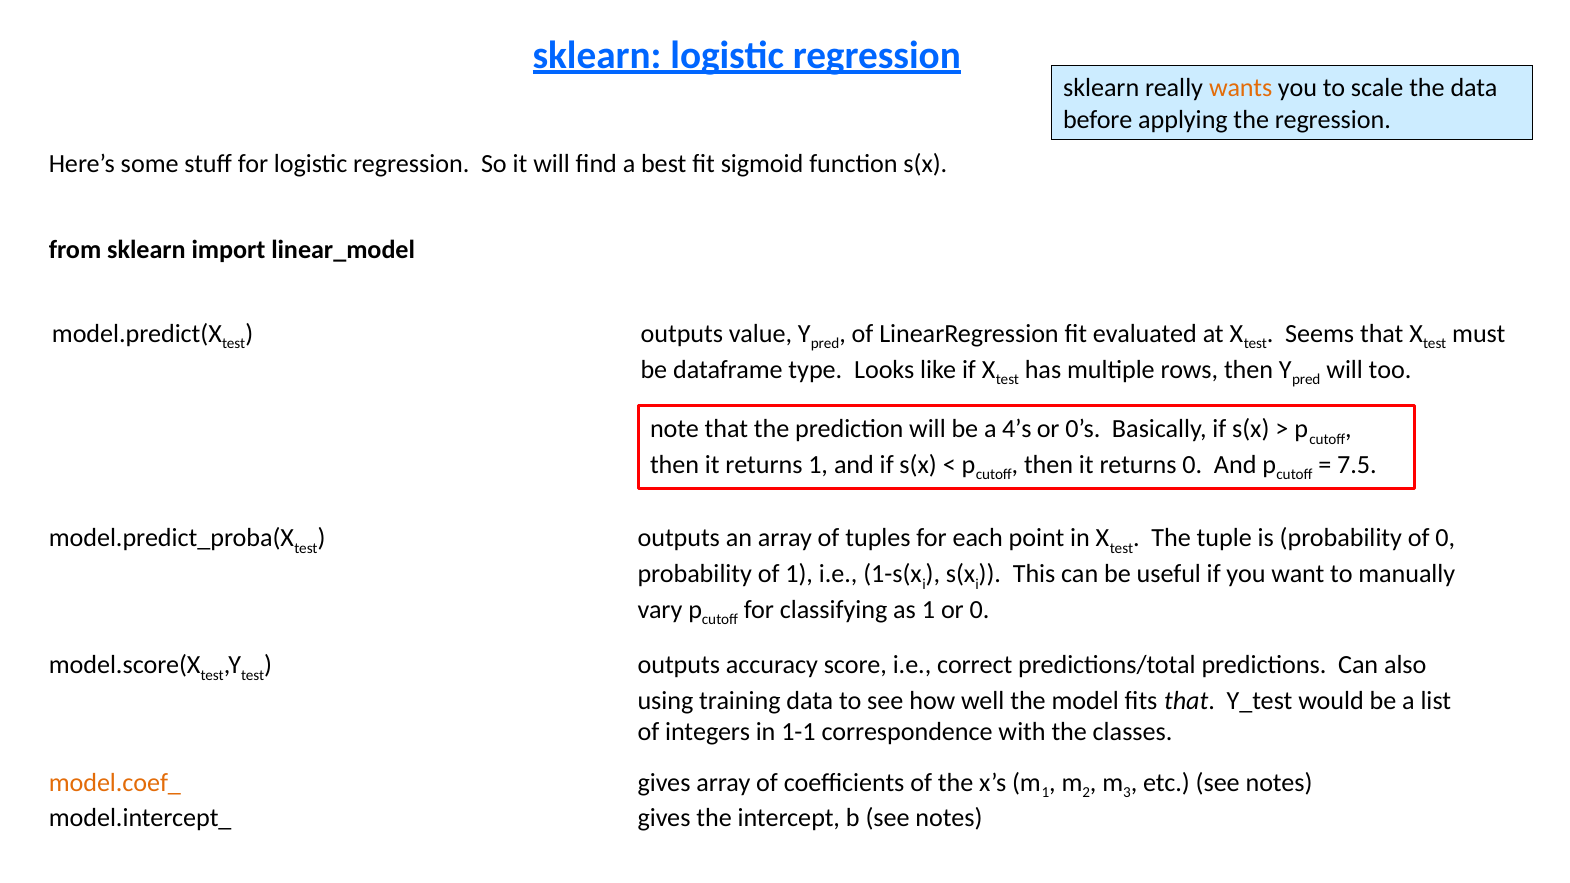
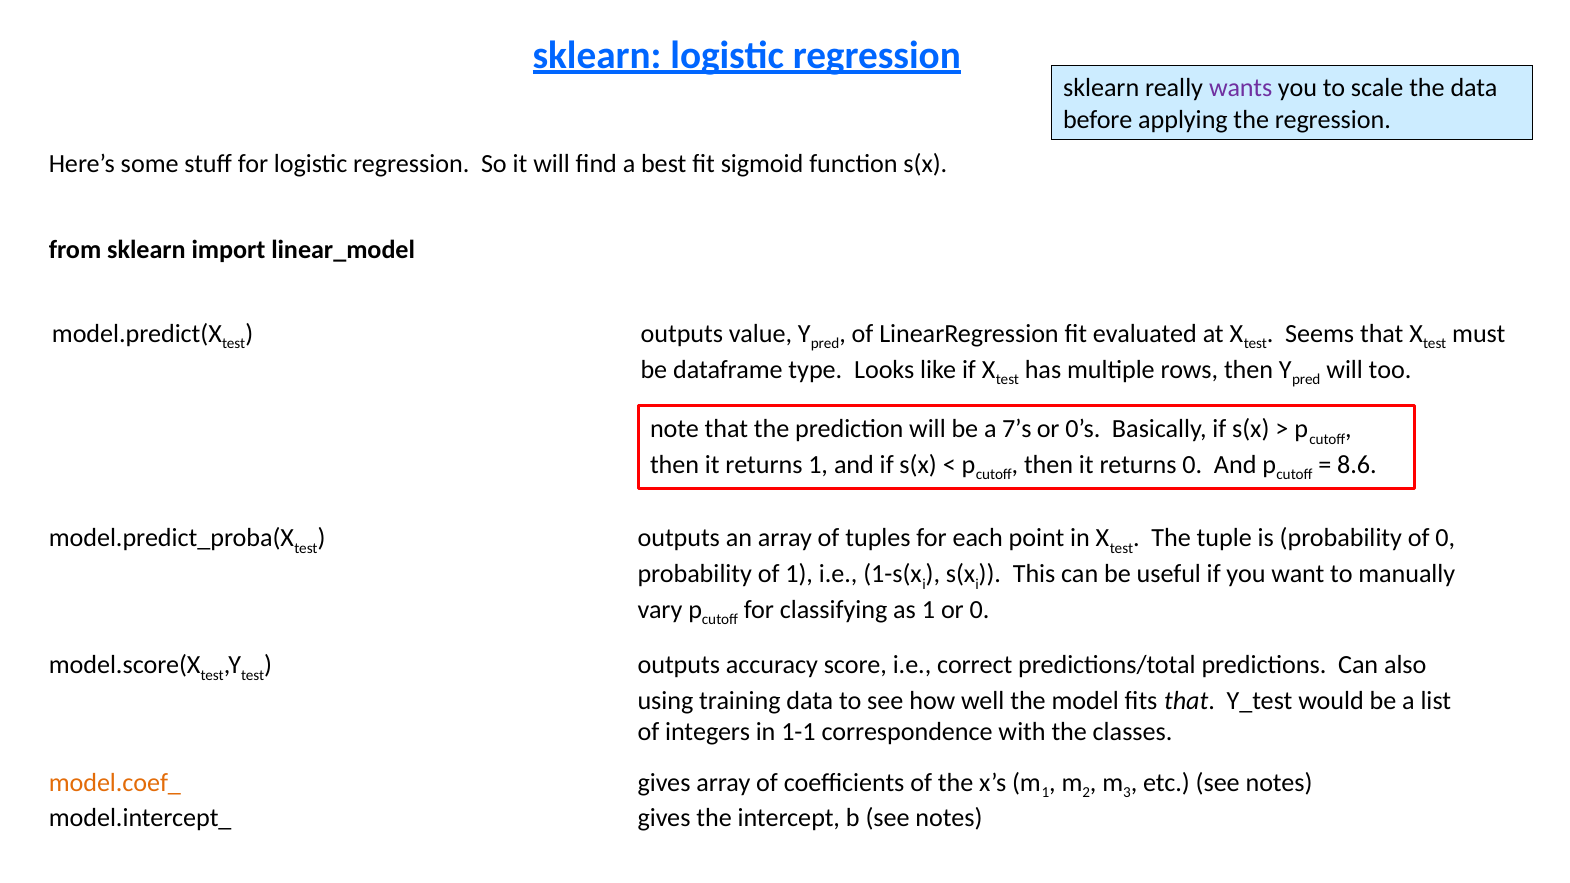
wants colour: orange -> purple (1241, 88)
4’s: 4’s -> 7’s (1017, 429)
7.5: 7.5 -> 8.6 (1357, 465)
